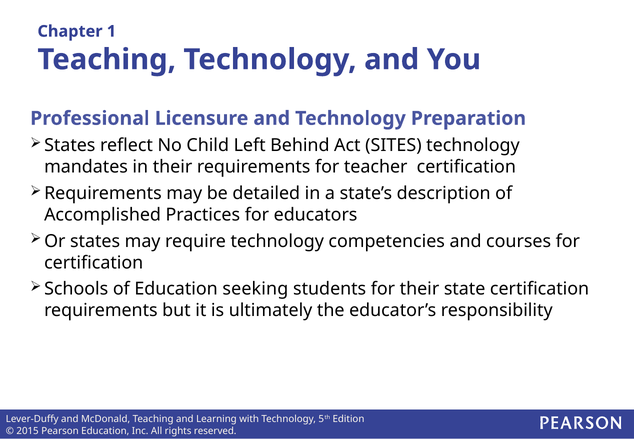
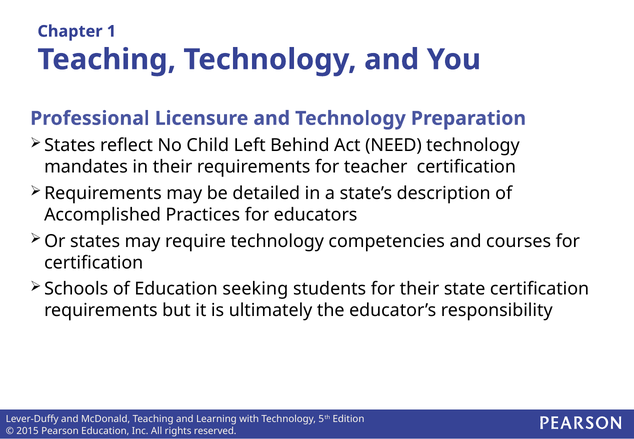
SITES: SITES -> NEED (393, 146)
